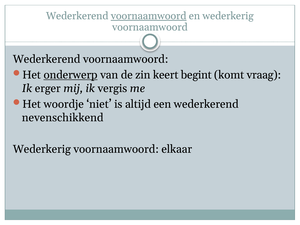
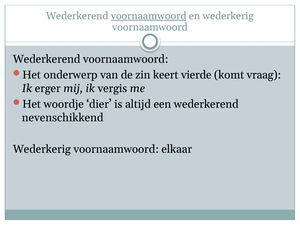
onderwerp underline: present -> none (71, 75)
begint: begint -> vierde (196, 75)
niet: niet -> dier (99, 104)
